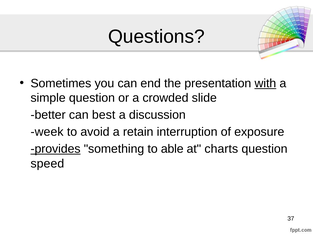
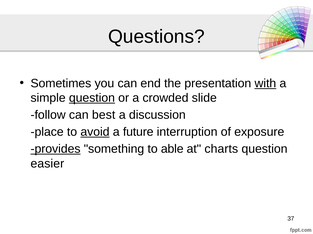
question underline: none -> present (92, 98)
better: better -> follow (48, 115)
week: week -> place (47, 132)
avoid underline: none -> present (95, 132)
retain: retain -> future (138, 132)
speed: speed -> easier (47, 164)
